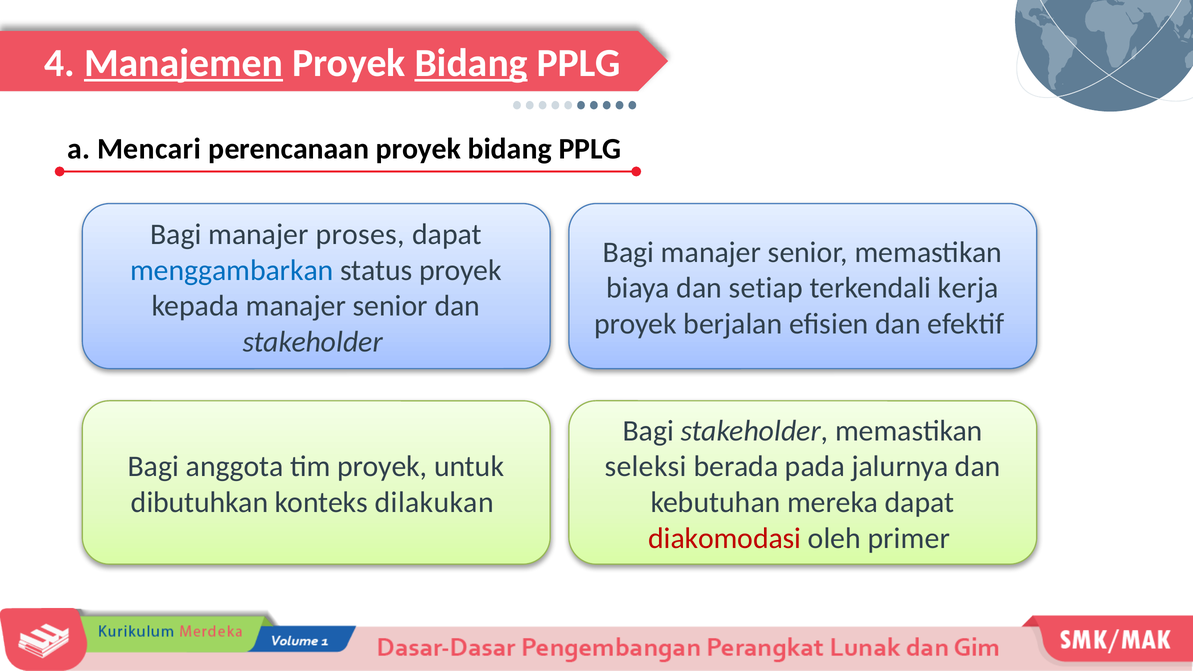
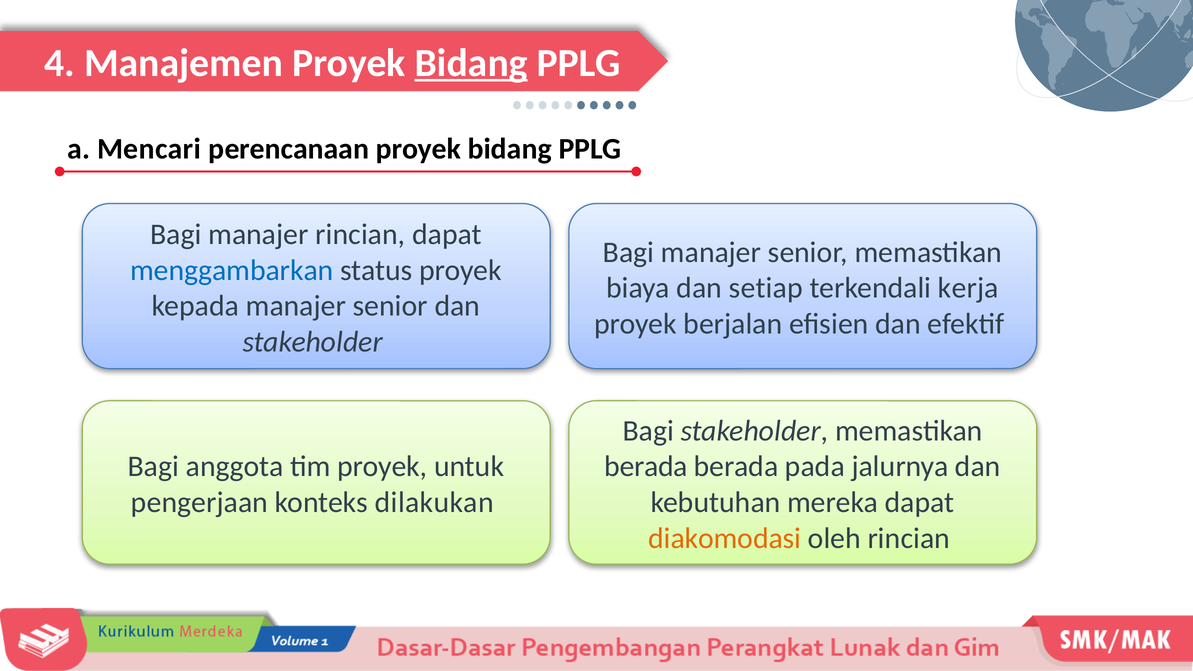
Manajemen underline: present -> none (184, 63)
manajer proses: proses -> rincian (360, 234)
seleksi: seleksi -> berada (646, 467)
dibutuhkan: dibutuhkan -> pengerjaan (200, 502)
diakomodasi colour: red -> orange (725, 538)
oleh primer: primer -> rincian (909, 538)
